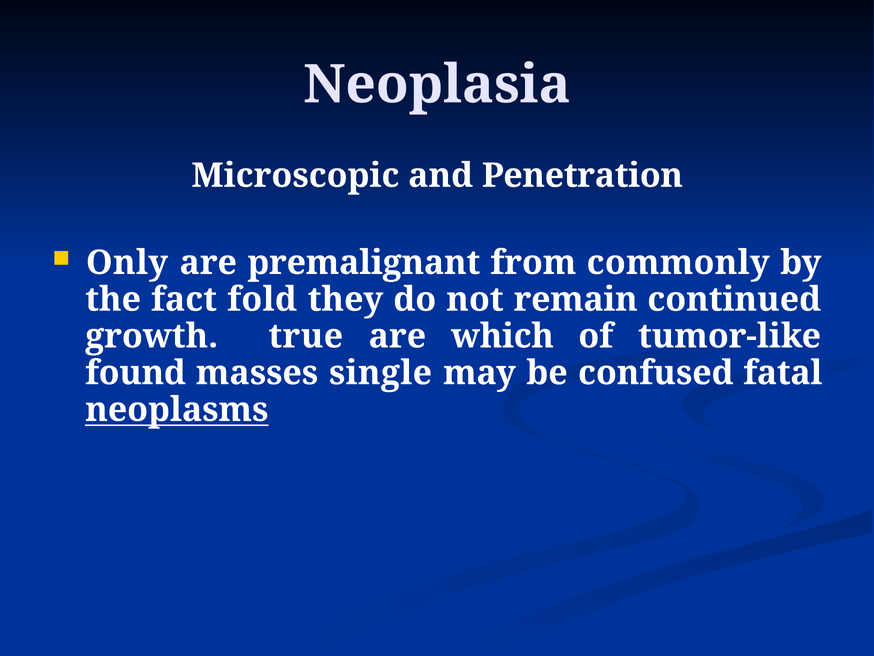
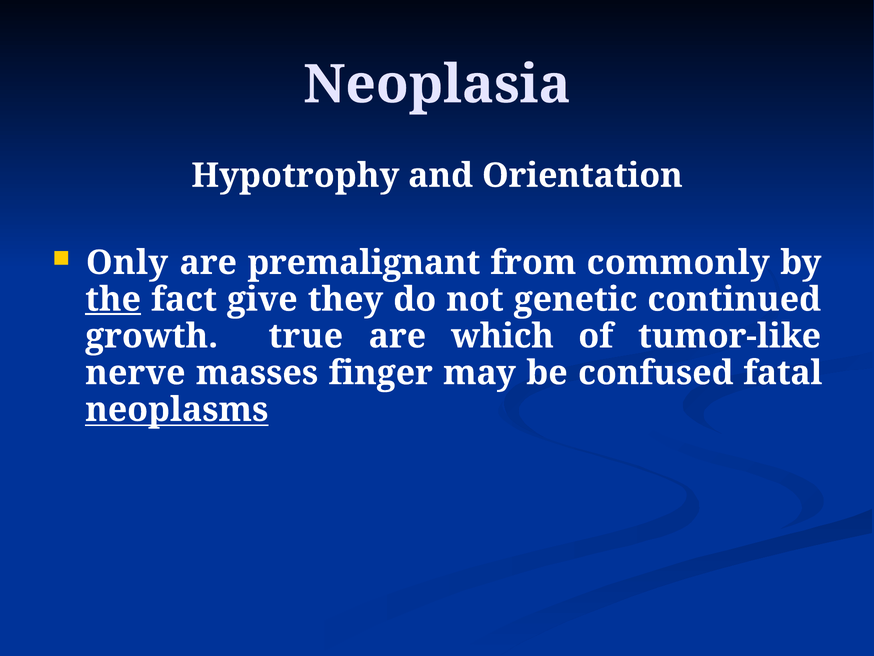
Microscopic: Microscopic -> Hypotrophy (295, 175)
Penetration: Penetration -> Orientation (582, 175)
the underline: none -> present (113, 299)
fold: fold -> give (262, 299)
remain: remain -> genetic (576, 299)
found: found -> nerve (135, 373)
single: single -> finger (381, 373)
